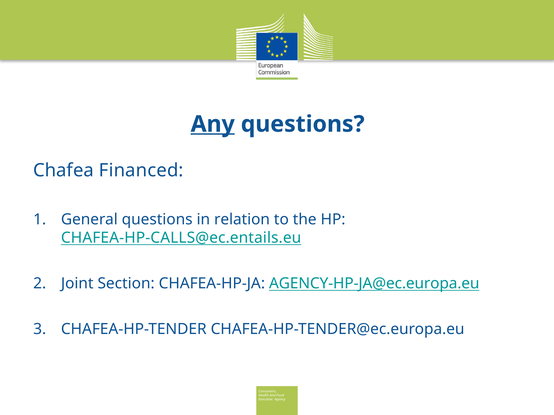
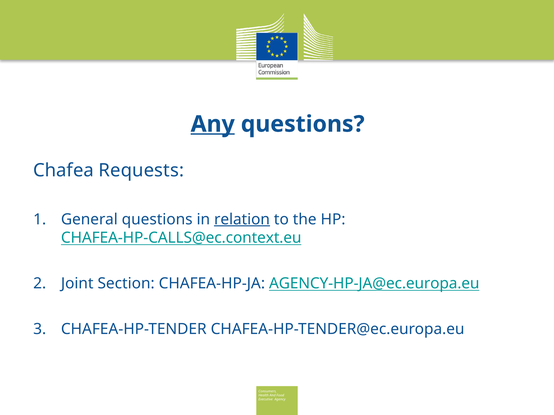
Financed: Financed -> Requests (141, 171)
relation underline: none -> present (242, 220)
CHAFEA-HP-CALLS@ec.entails.eu: CHAFEA-HP-CALLS@ec.entails.eu -> CHAFEA-HP-CALLS@ec.context.eu (181, 238)
